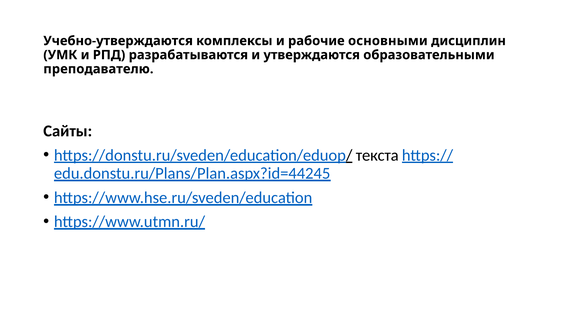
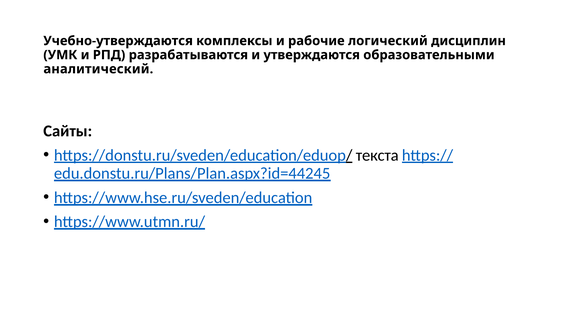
основными: основными -> логический (388, 41)
преподавателю: преподавателю -> аналитический (98, 69)
